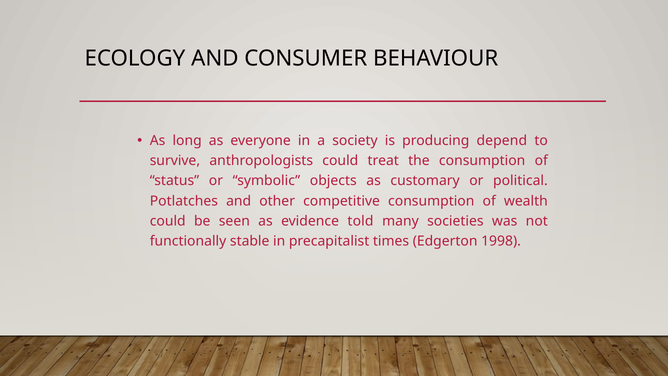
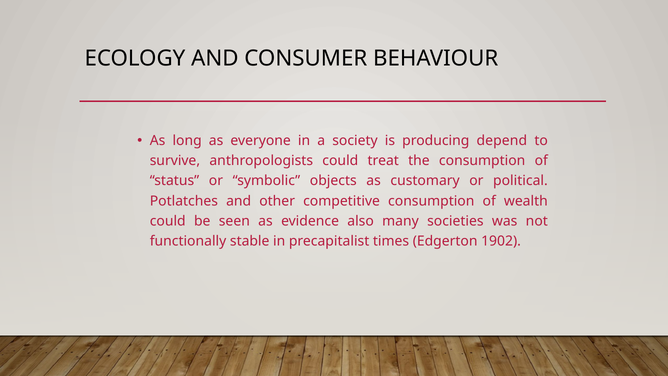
told: told -> also (361, 221)
1998: 1998 -> 1902 (501, 241)
